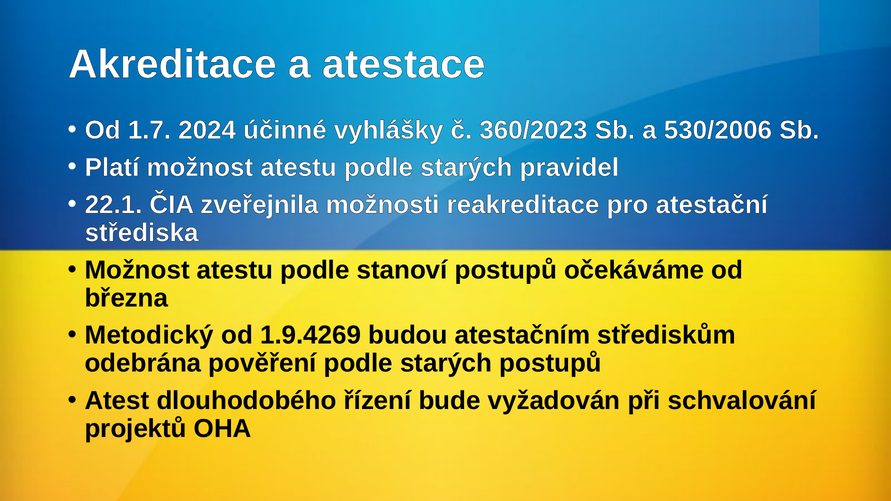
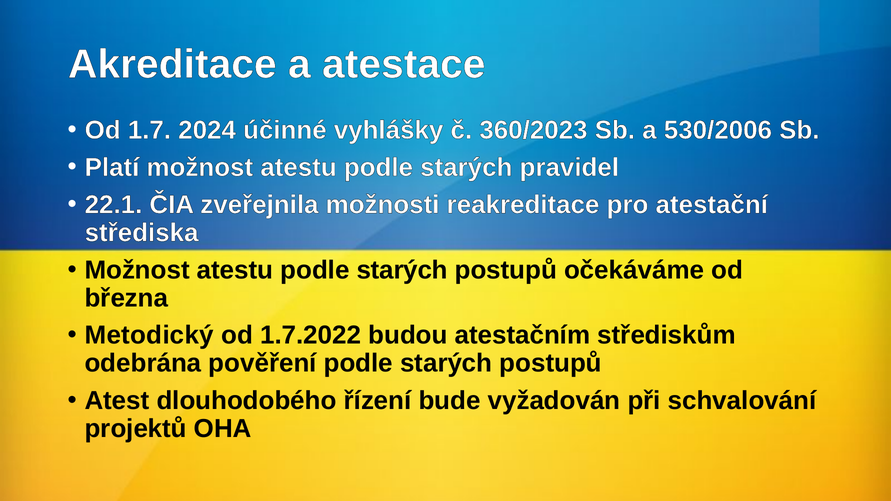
stanoví: stanoví -> starých (402, 270)
1.9.4269: 1.9.4269 -> 1.7.2022 (311, 335)
